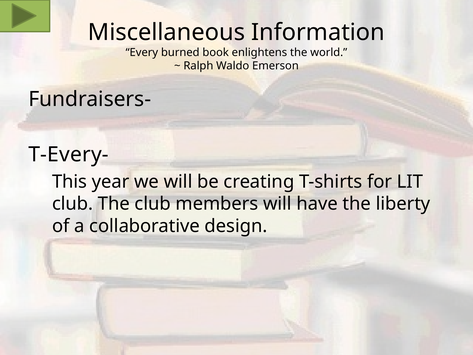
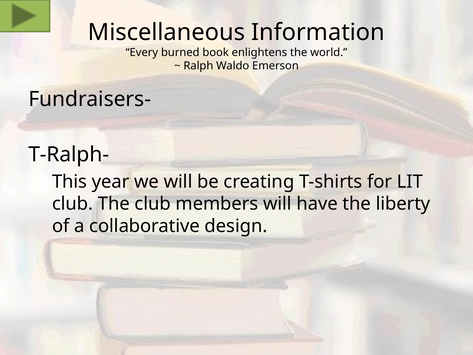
T-Every-: T-Every- -> T-Ralph- (69, 154)
